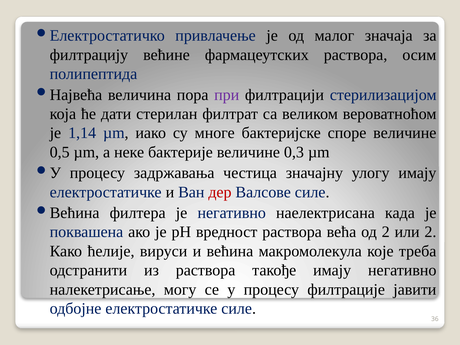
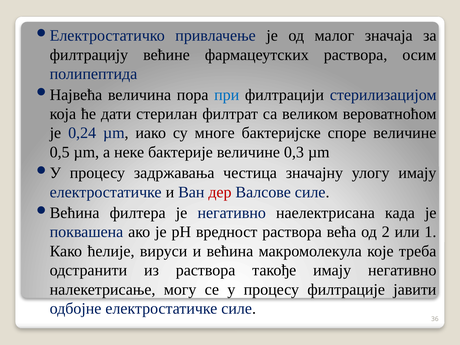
при colour: purple -> blue (227, 95)
1,14: 1,14 -> 0,24 (82, 133)
или 2: 2 -> 1 (430, 232)
